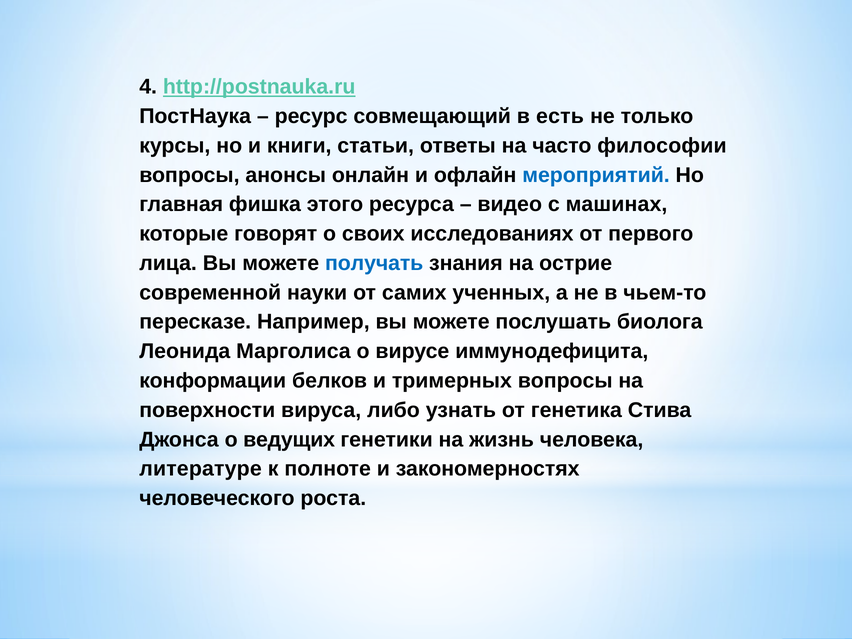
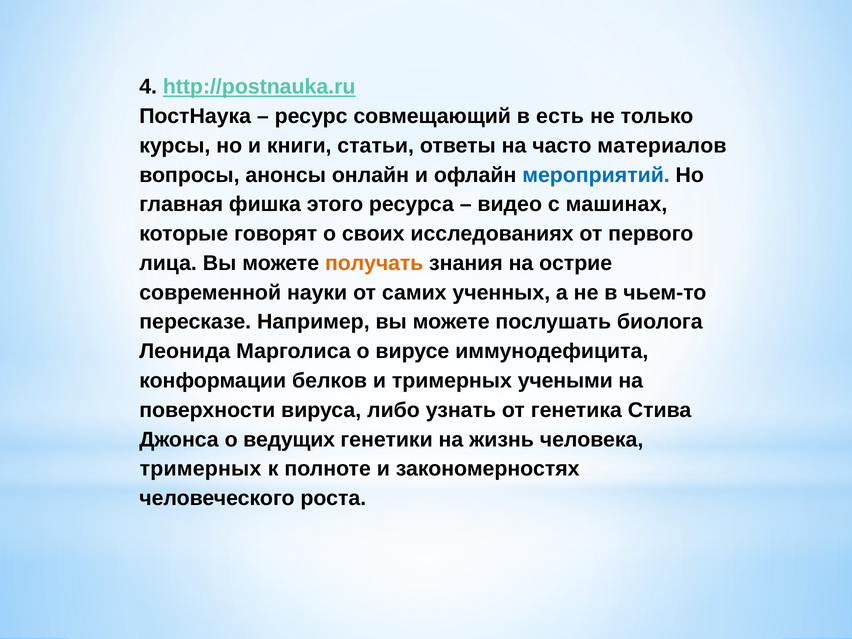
философии: философии -> материалов (662, 146)
получать colour: blue -> orange (374, 263)
тримерных вопросы: вопросы -> учеными (565, 381)
литературе: литературе -> тримерных (201, 469)
